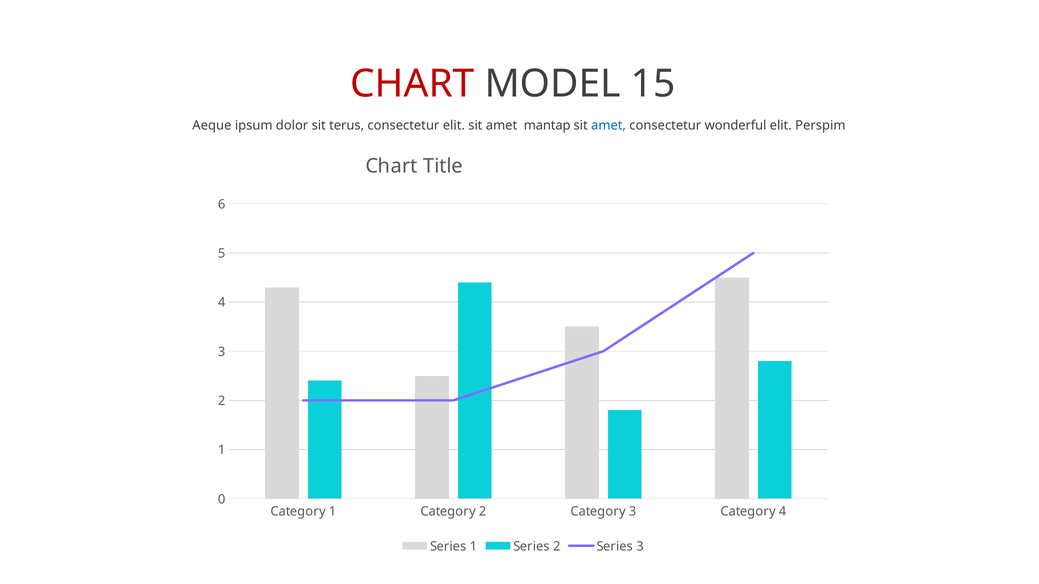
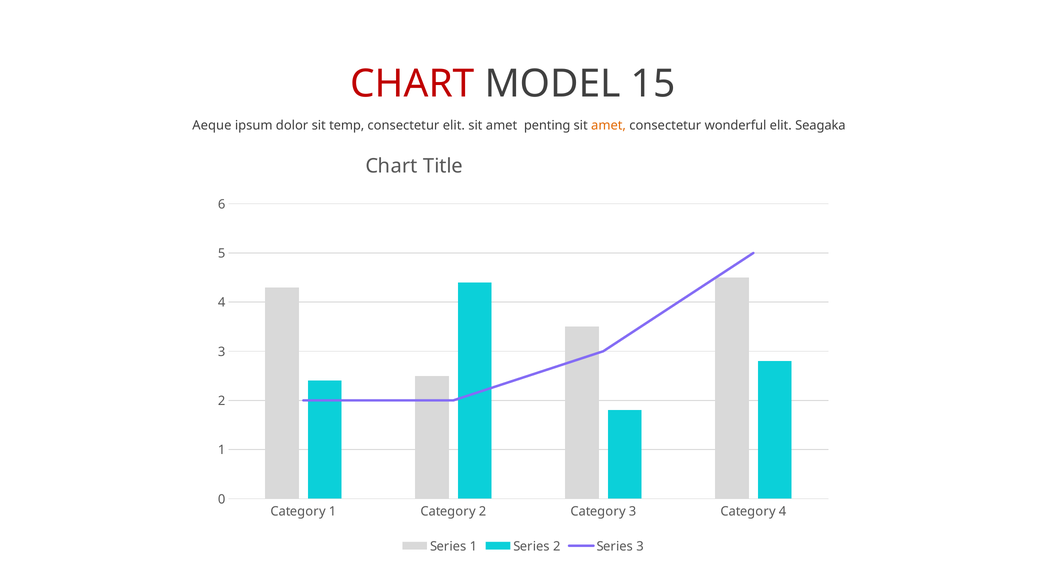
terus: terus -> temp (347, 126)
mantap: mantap -> penting (547, 126)
amet colour: blue -> orange (609, 126)
Perspim: Perspim -> Seagaka (820, 126)
